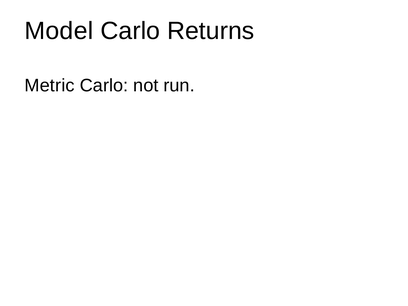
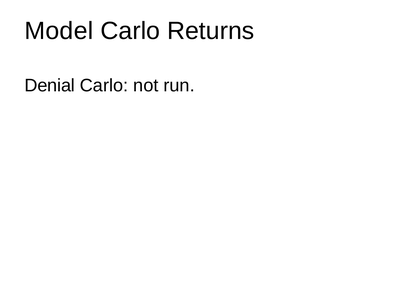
Metric: Metric -> Denial (50, 86)
